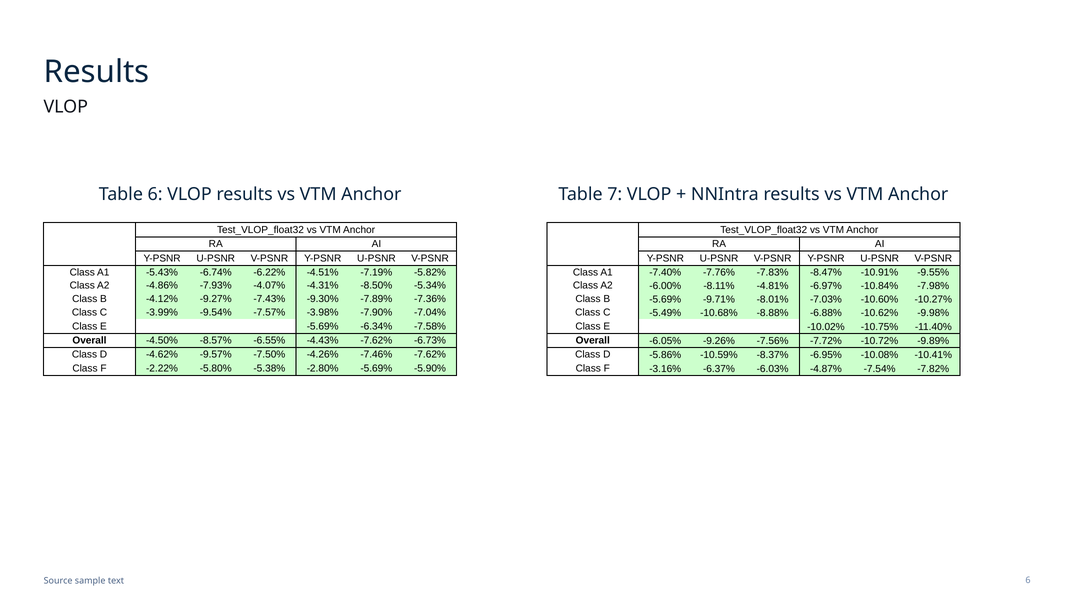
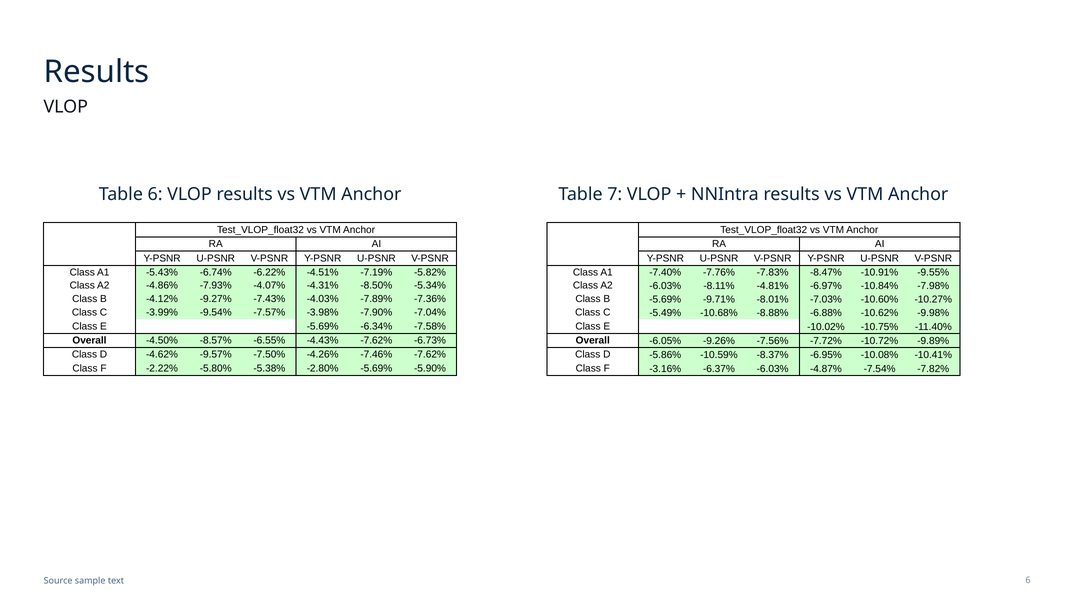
A2 -6.00%: -6.00% -> -6.03% (665, 286)
-9.30%: -9.30% -> -4.03% (323, 299)
